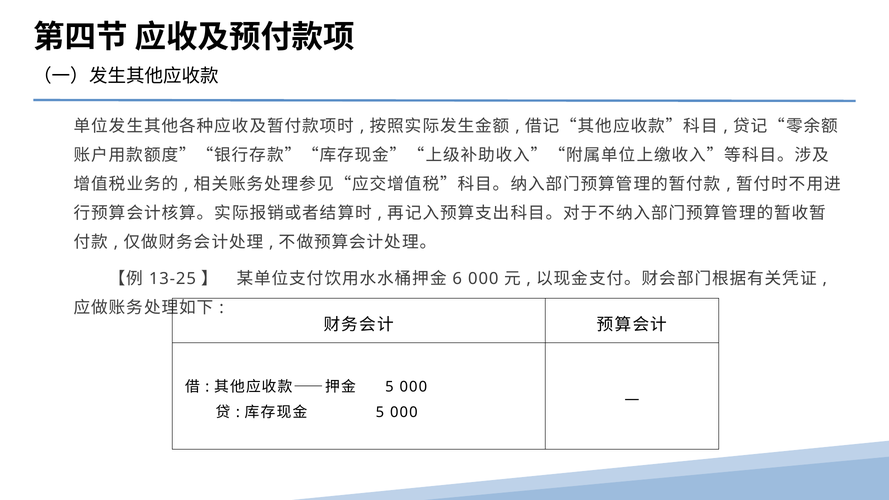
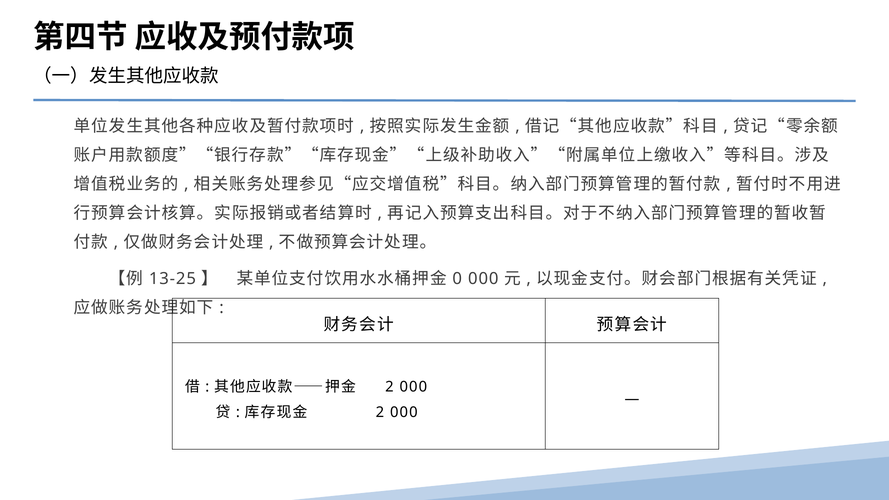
6: 6 -> 0 (457, 279)
5: 5 -> 2 (389, 387)
5: 5 -> 2 (380, 413)
